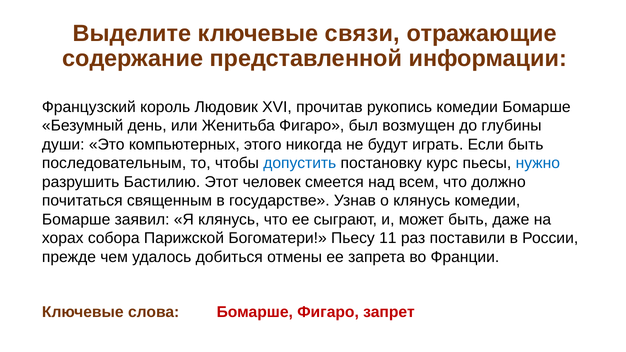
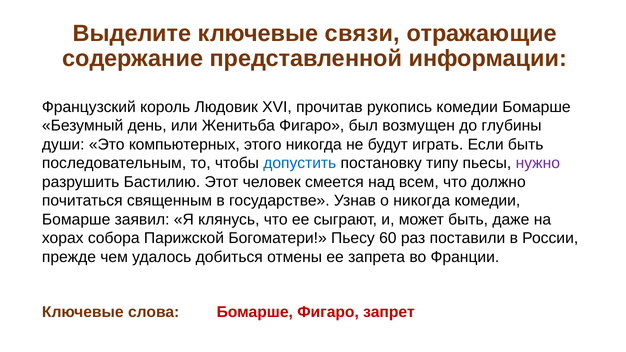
курс: курс -> типу (442, 163)
нужно colour: blue -> purple (538, 163)
о клянусь: клянусь -> никогда (422, 201)
11: 11 -> 60 (388, 238)
